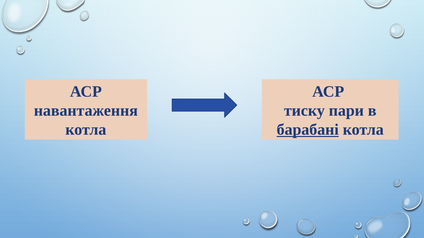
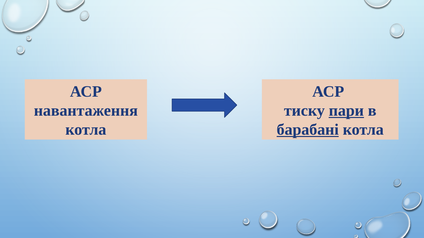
пари underline: none -> present (346, 111)
